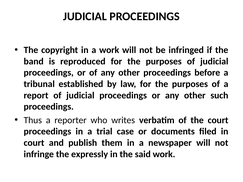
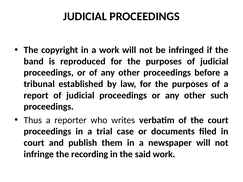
expressly: expressly -> recording (90, 154)
